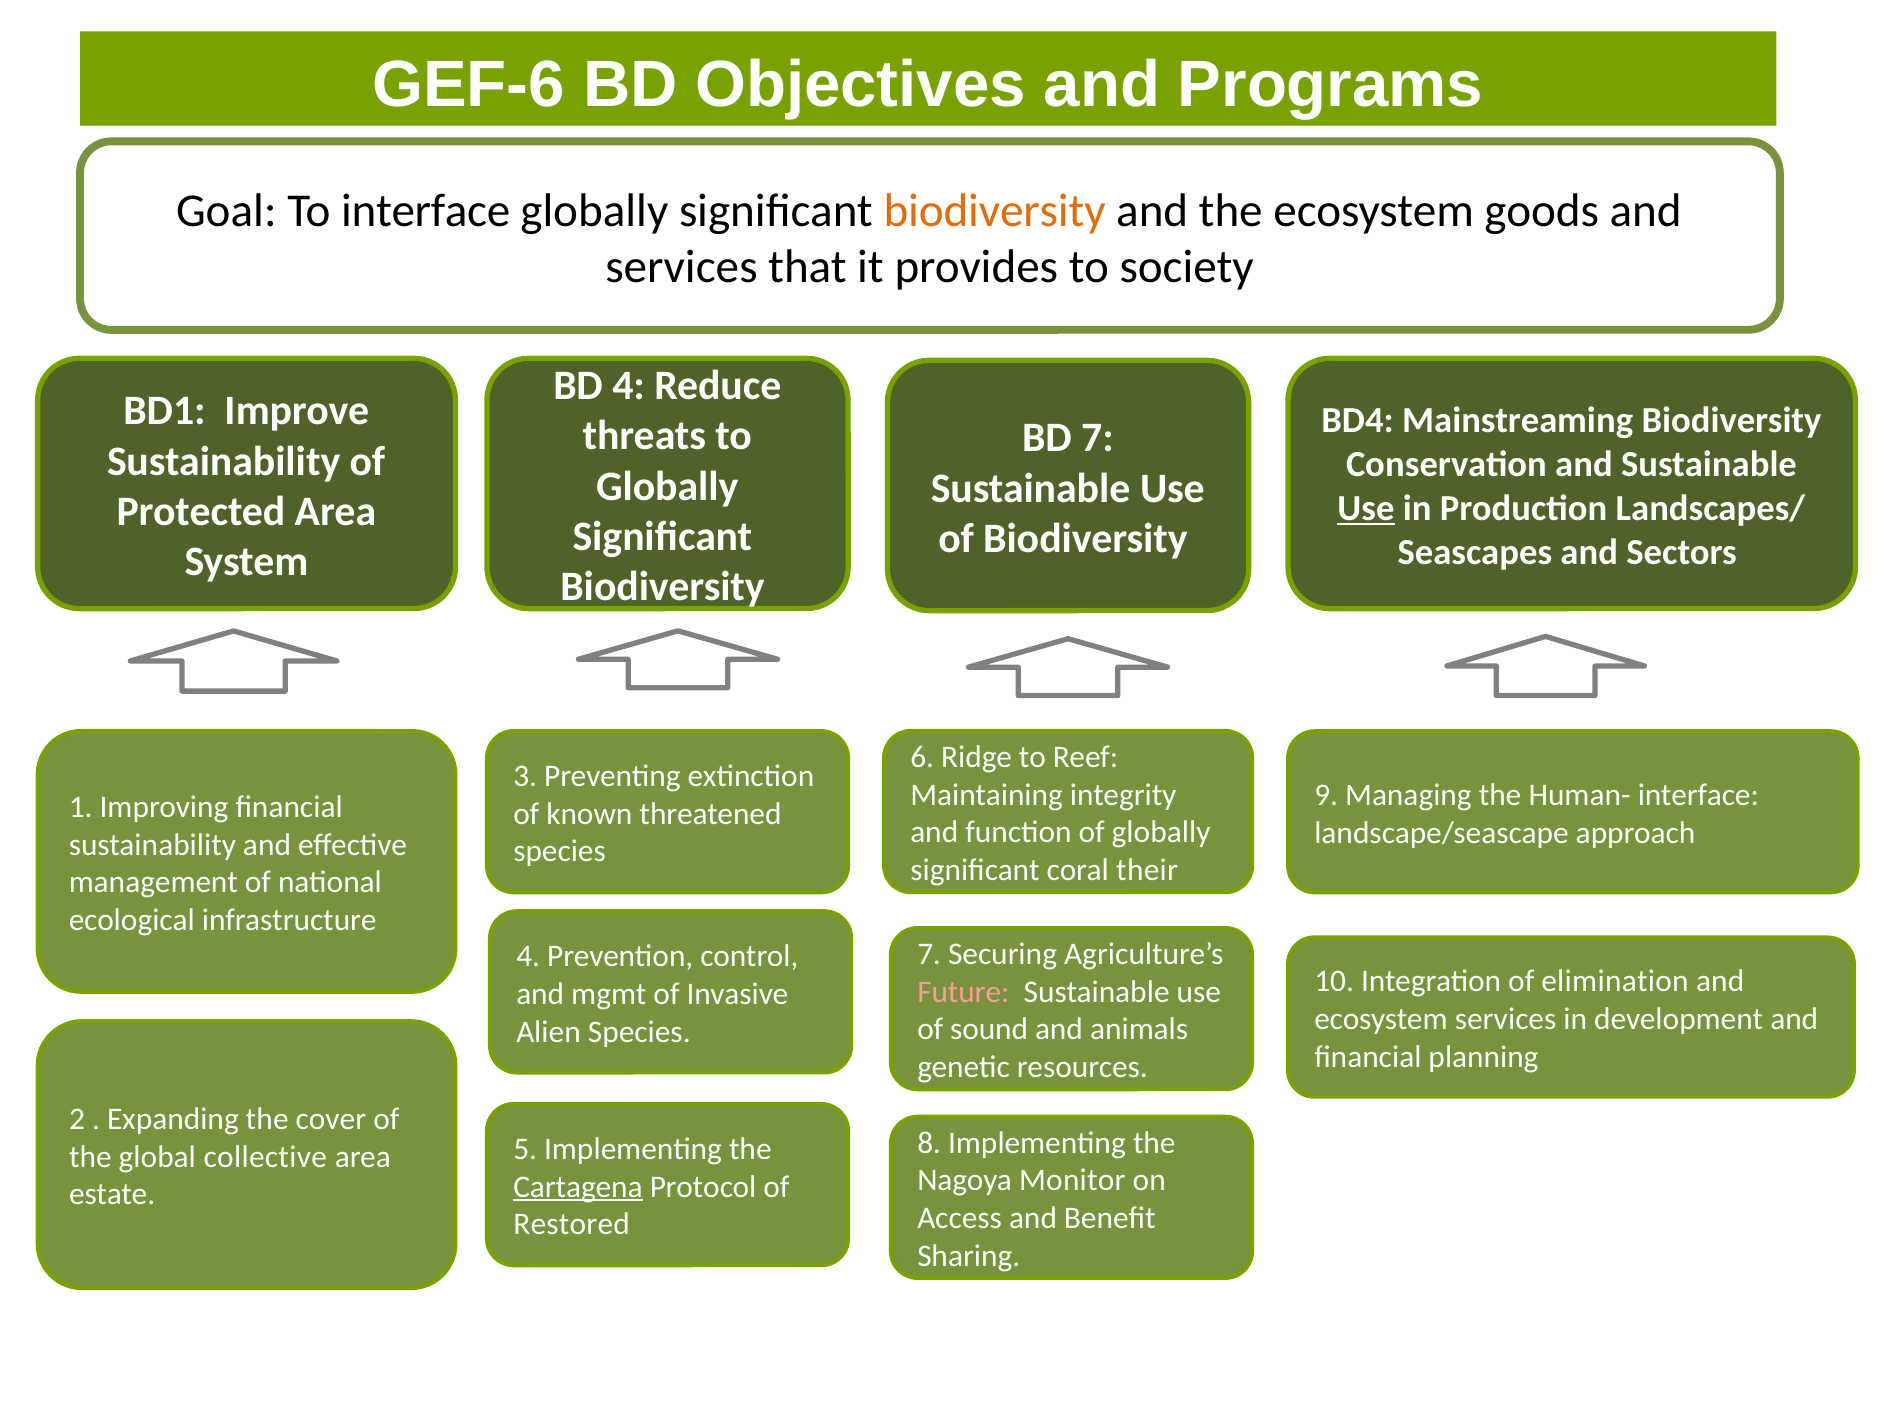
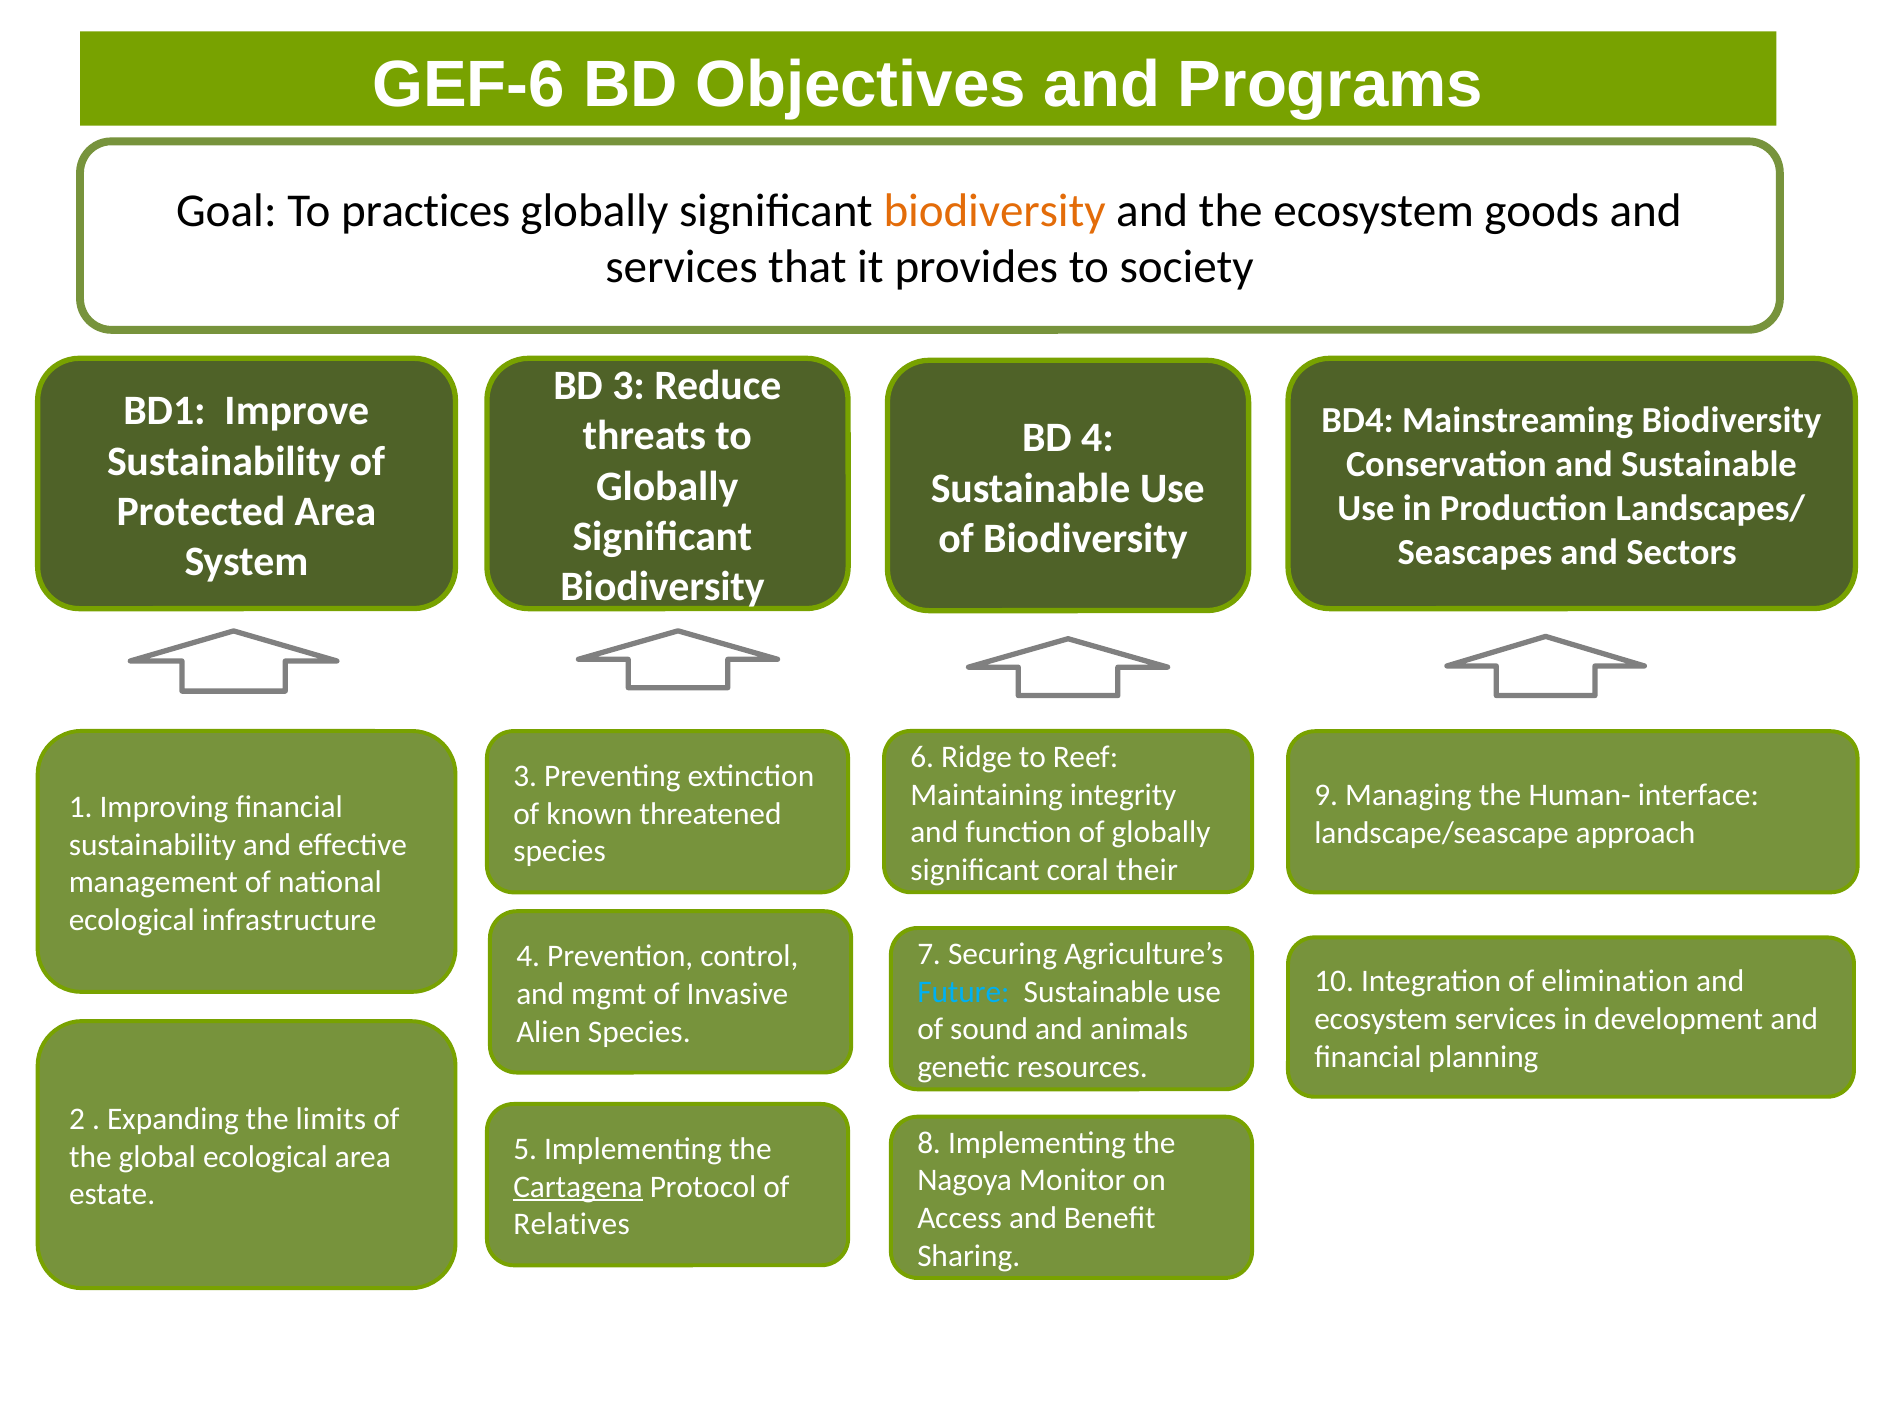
To interface: interface -> practices (426, 210)
BD 4: 4 -> 3 (629, 386)
BD 7: 7 -> 4 (1097, 438)
Use underline: present -> none (1366, 508)
Future colour: pink -> light blue (963, 992)
cover: cover -> limits (331, 1119)
global collective: collective -> ecological (265, 1157)
Restored: Restored -> Relatives (572, 1224)
